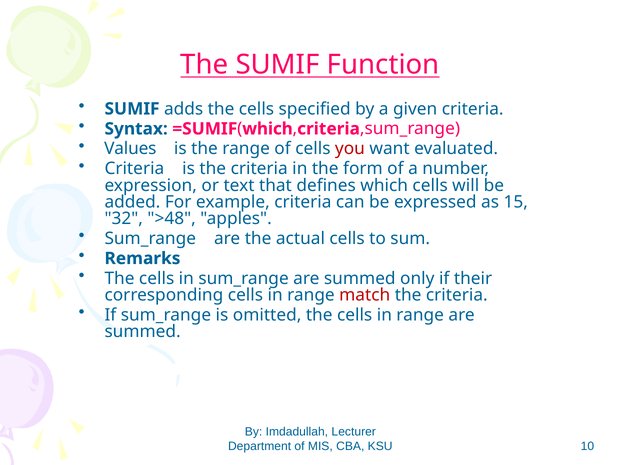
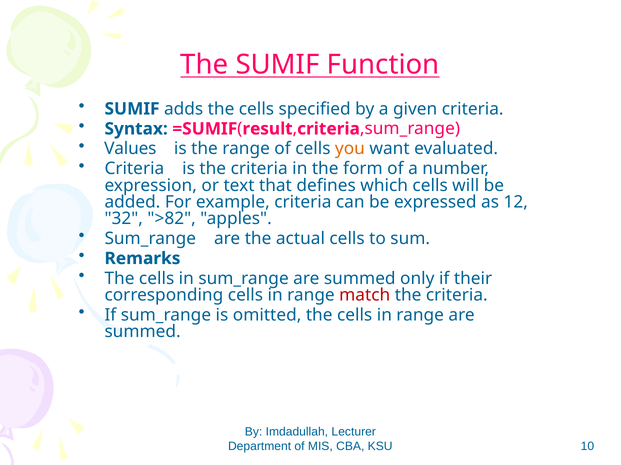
which: which -> result (267, 129)
you colour: red -> orange (350, 149)
15: 15 -> 12 (516, 202)
>48: >48 -> >82 (172, 219)
